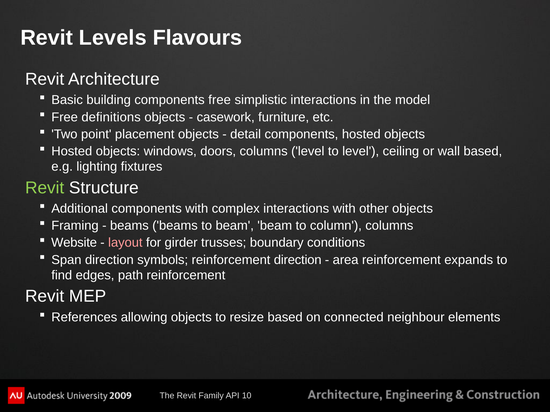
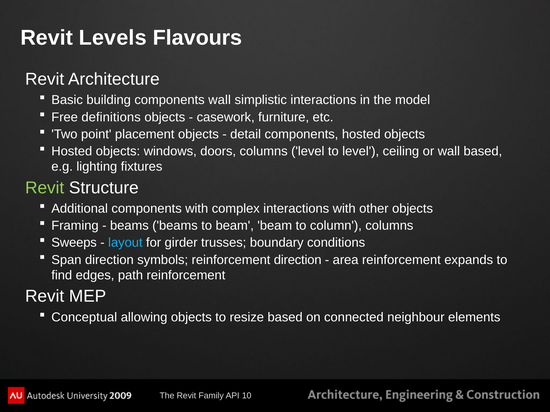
components free: free -> wall (220, 100)
Website: Website -> Sweeps (74, 243)
layout colour: pink -> light blue (125, 243)
References: References -> Conceptual (84, 318)
